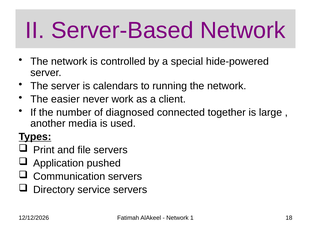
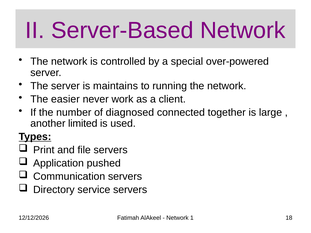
hide-powered: hide-powered -> over-powered (237, 62)
calendars: calendars -> maintains (116, 86)
media: media -> limited (83, 124)
